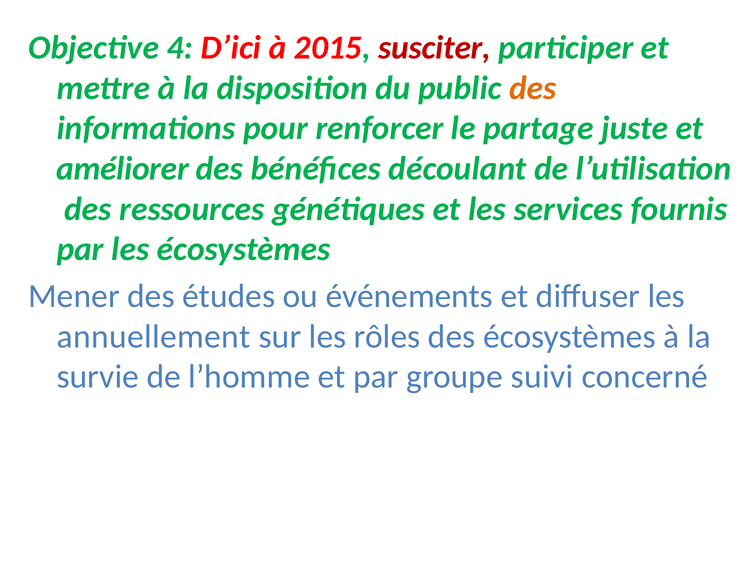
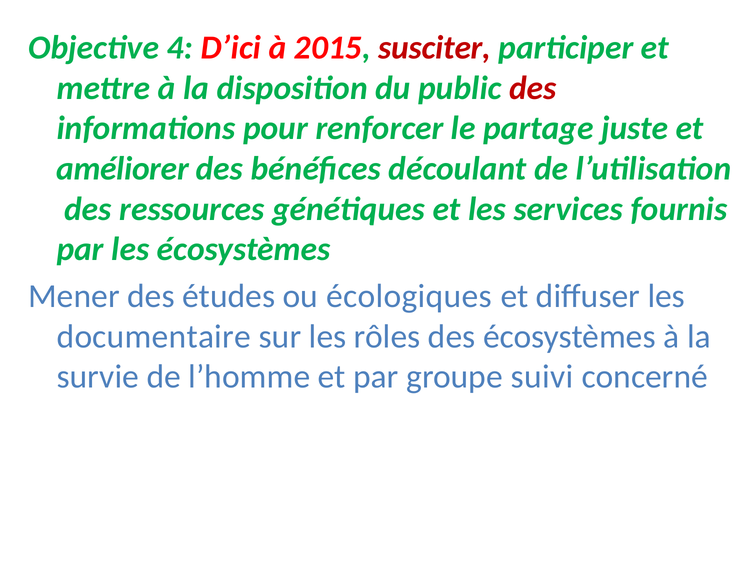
des colour: orange -> red (533, 88)
événements: événements -> écologiques (409, 296)
annuellement: annuellement -> documentaire (154, 337)
